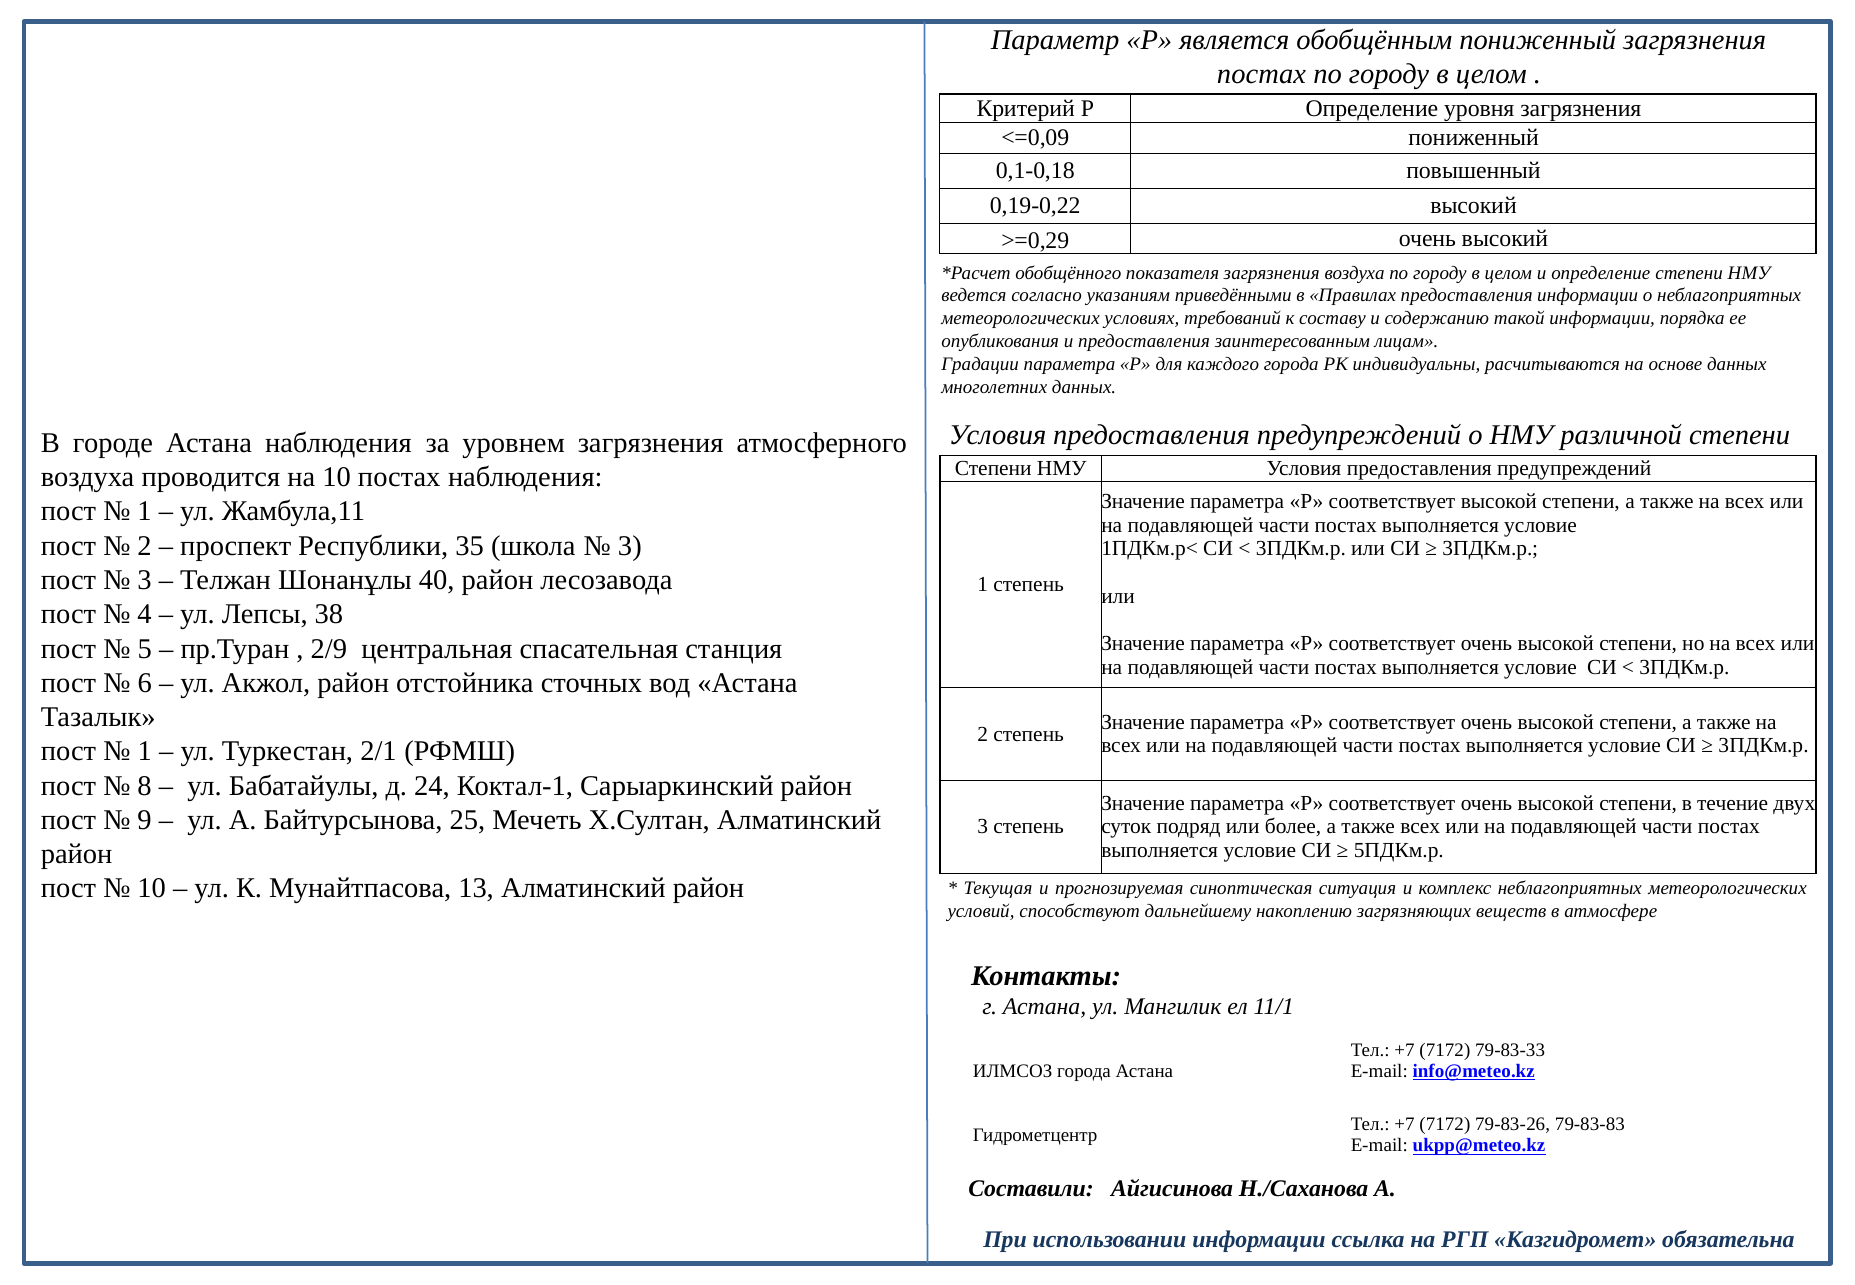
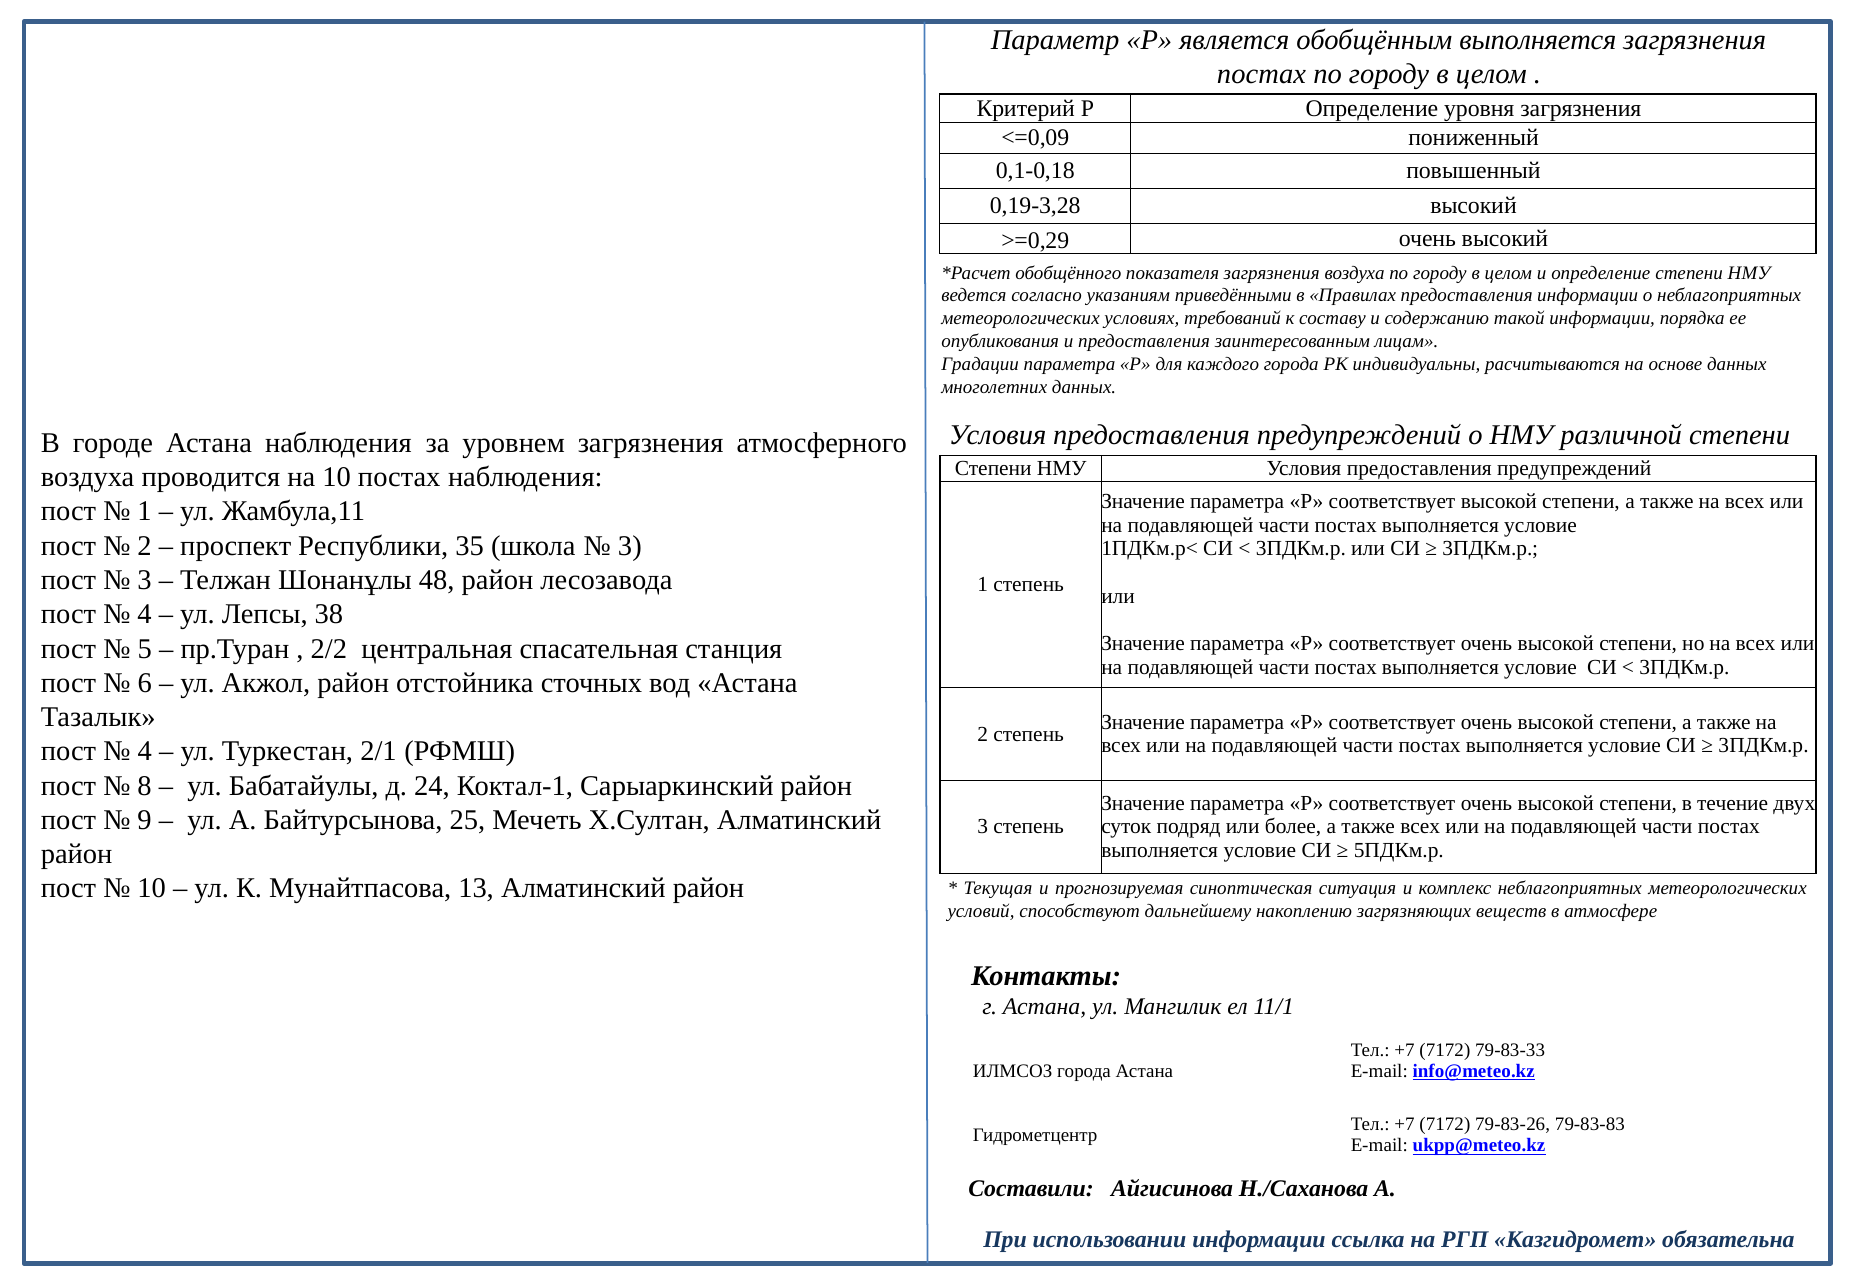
обобщённым пониженный: пониженный -> выполняется (1538, 40)
0,19-0,22: 0,19-0,22 -> 0,19-3,28 (1035, 206)
40: 40 -> 48 (437, 580)
2/9: 2/9 -> 2/2 (329, 648)
1: 1 -> 4 (145, 751)
